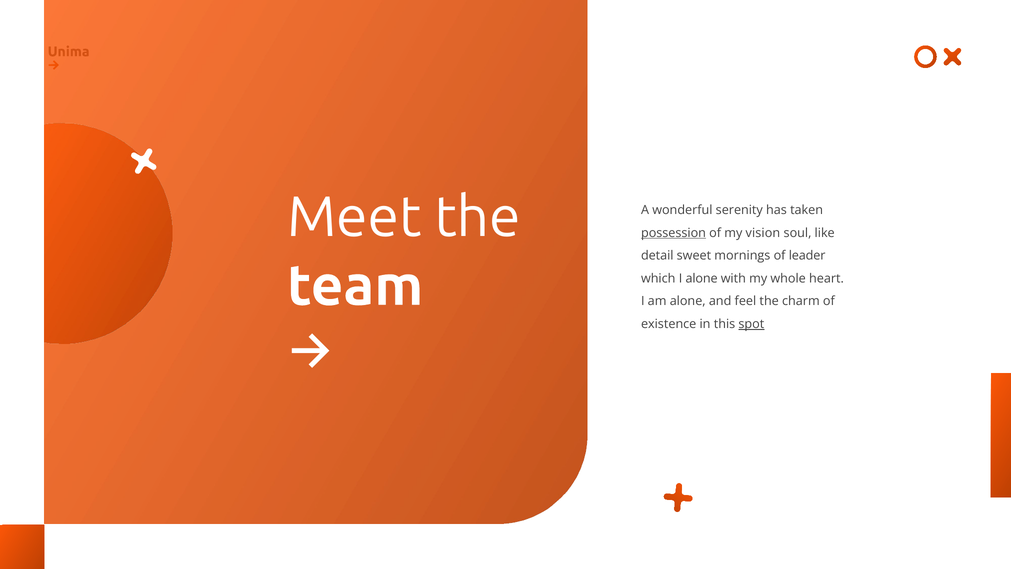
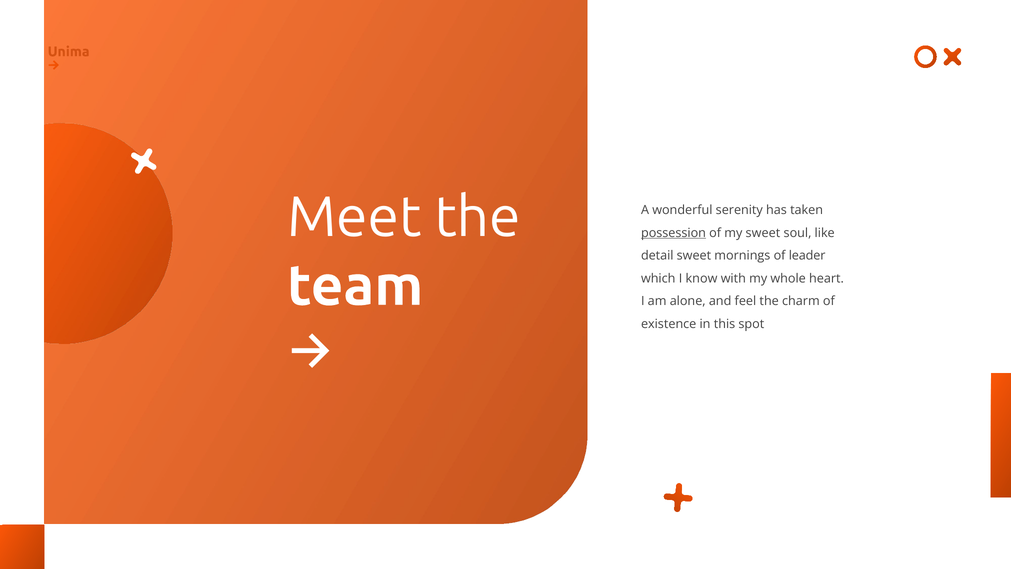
my vision: vision -> sweet (763, 233)
I alone: alone -> know (702, 278)
spot underline: present -> none (751, 324)
